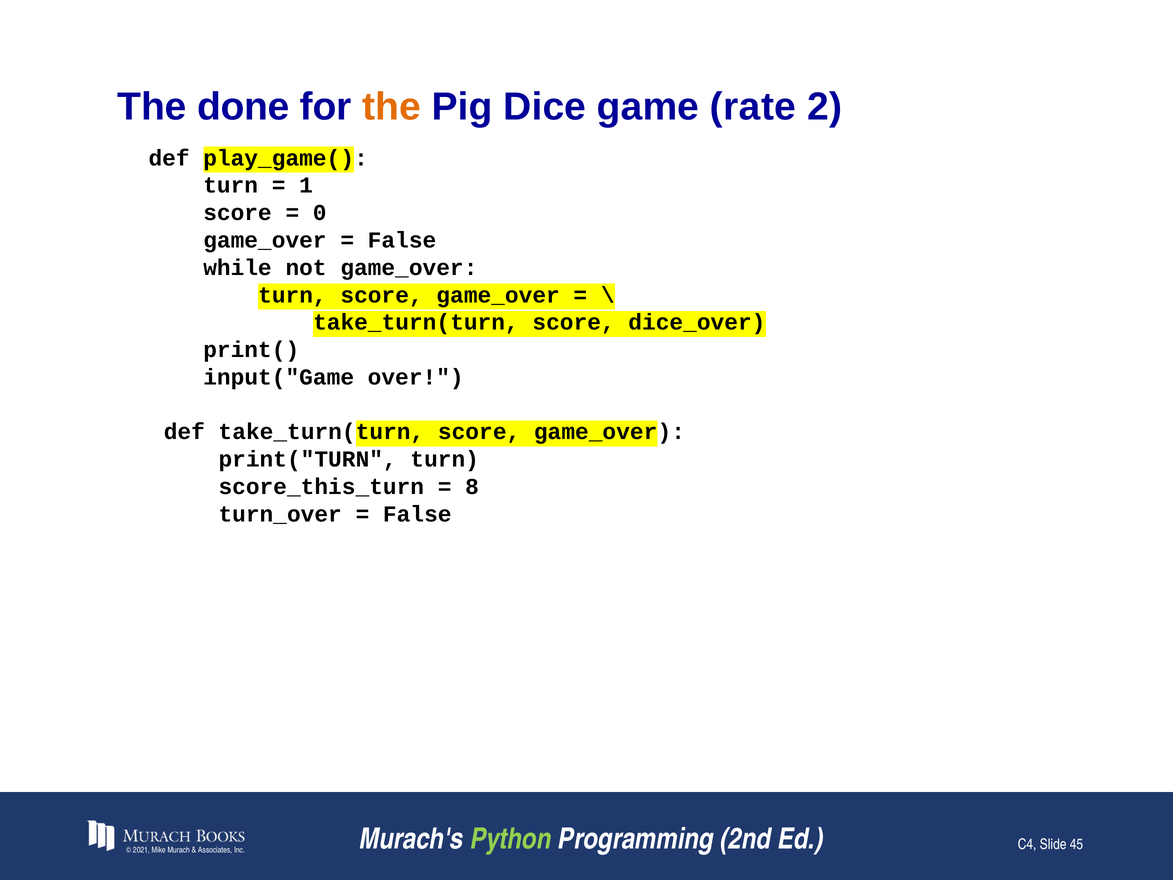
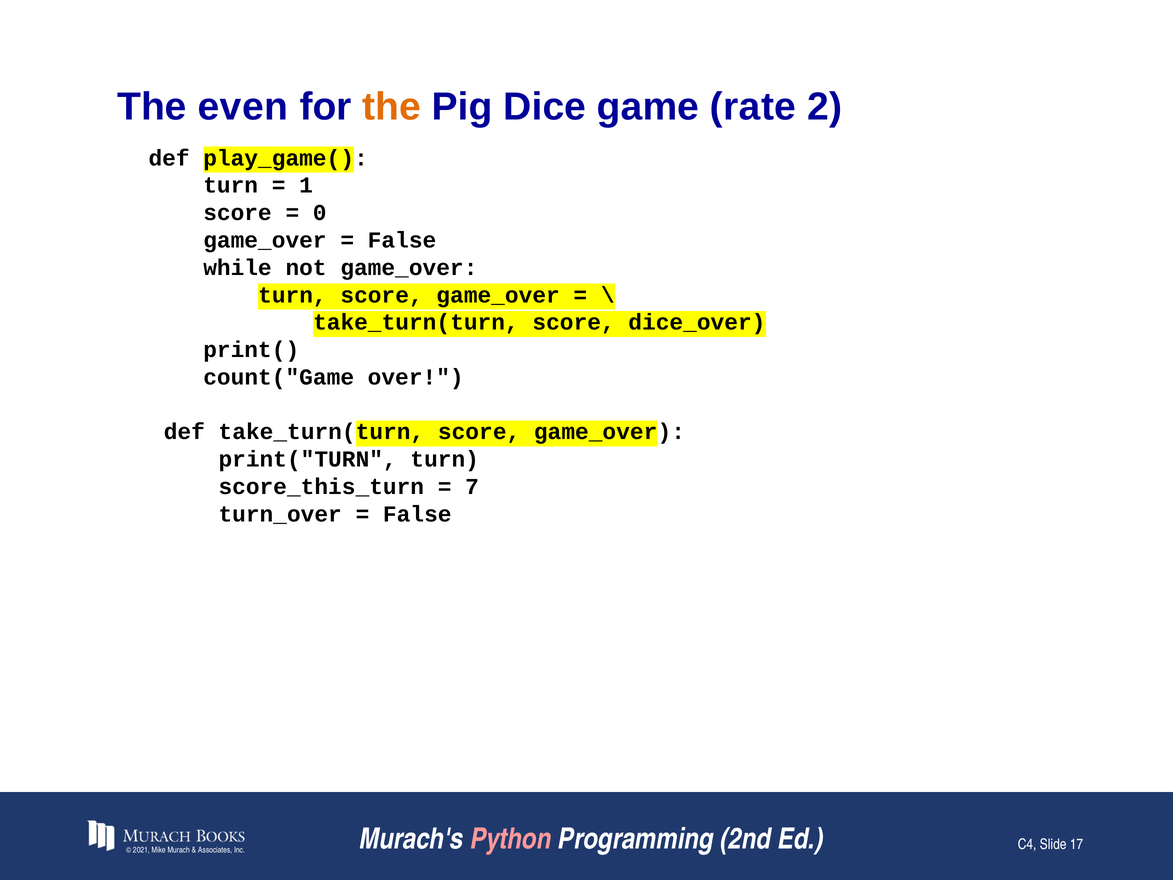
done: done -> even (243, 107)
input("Game: input("Game -> count("Game (279, 377)
8: 8 -> 7 (472, 487)
Python colour: light green -> pink (511, 839)
45: 45 -> 17 (1076, 844)
